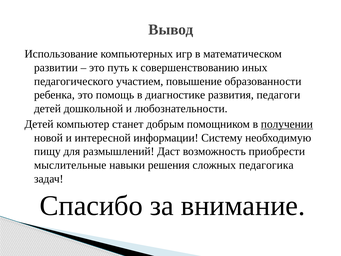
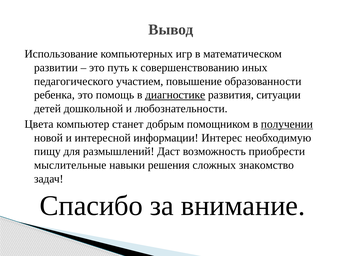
диагностике underline: none -> present (175, 95)
педагоги: педагоги -> ситуации (279, 95)
Детей: Детей -> Цвета (39, 124)
Систему: Систему -> Интерес (222, 138)
педагогика: педагогика -> знакомство (266, 165)
